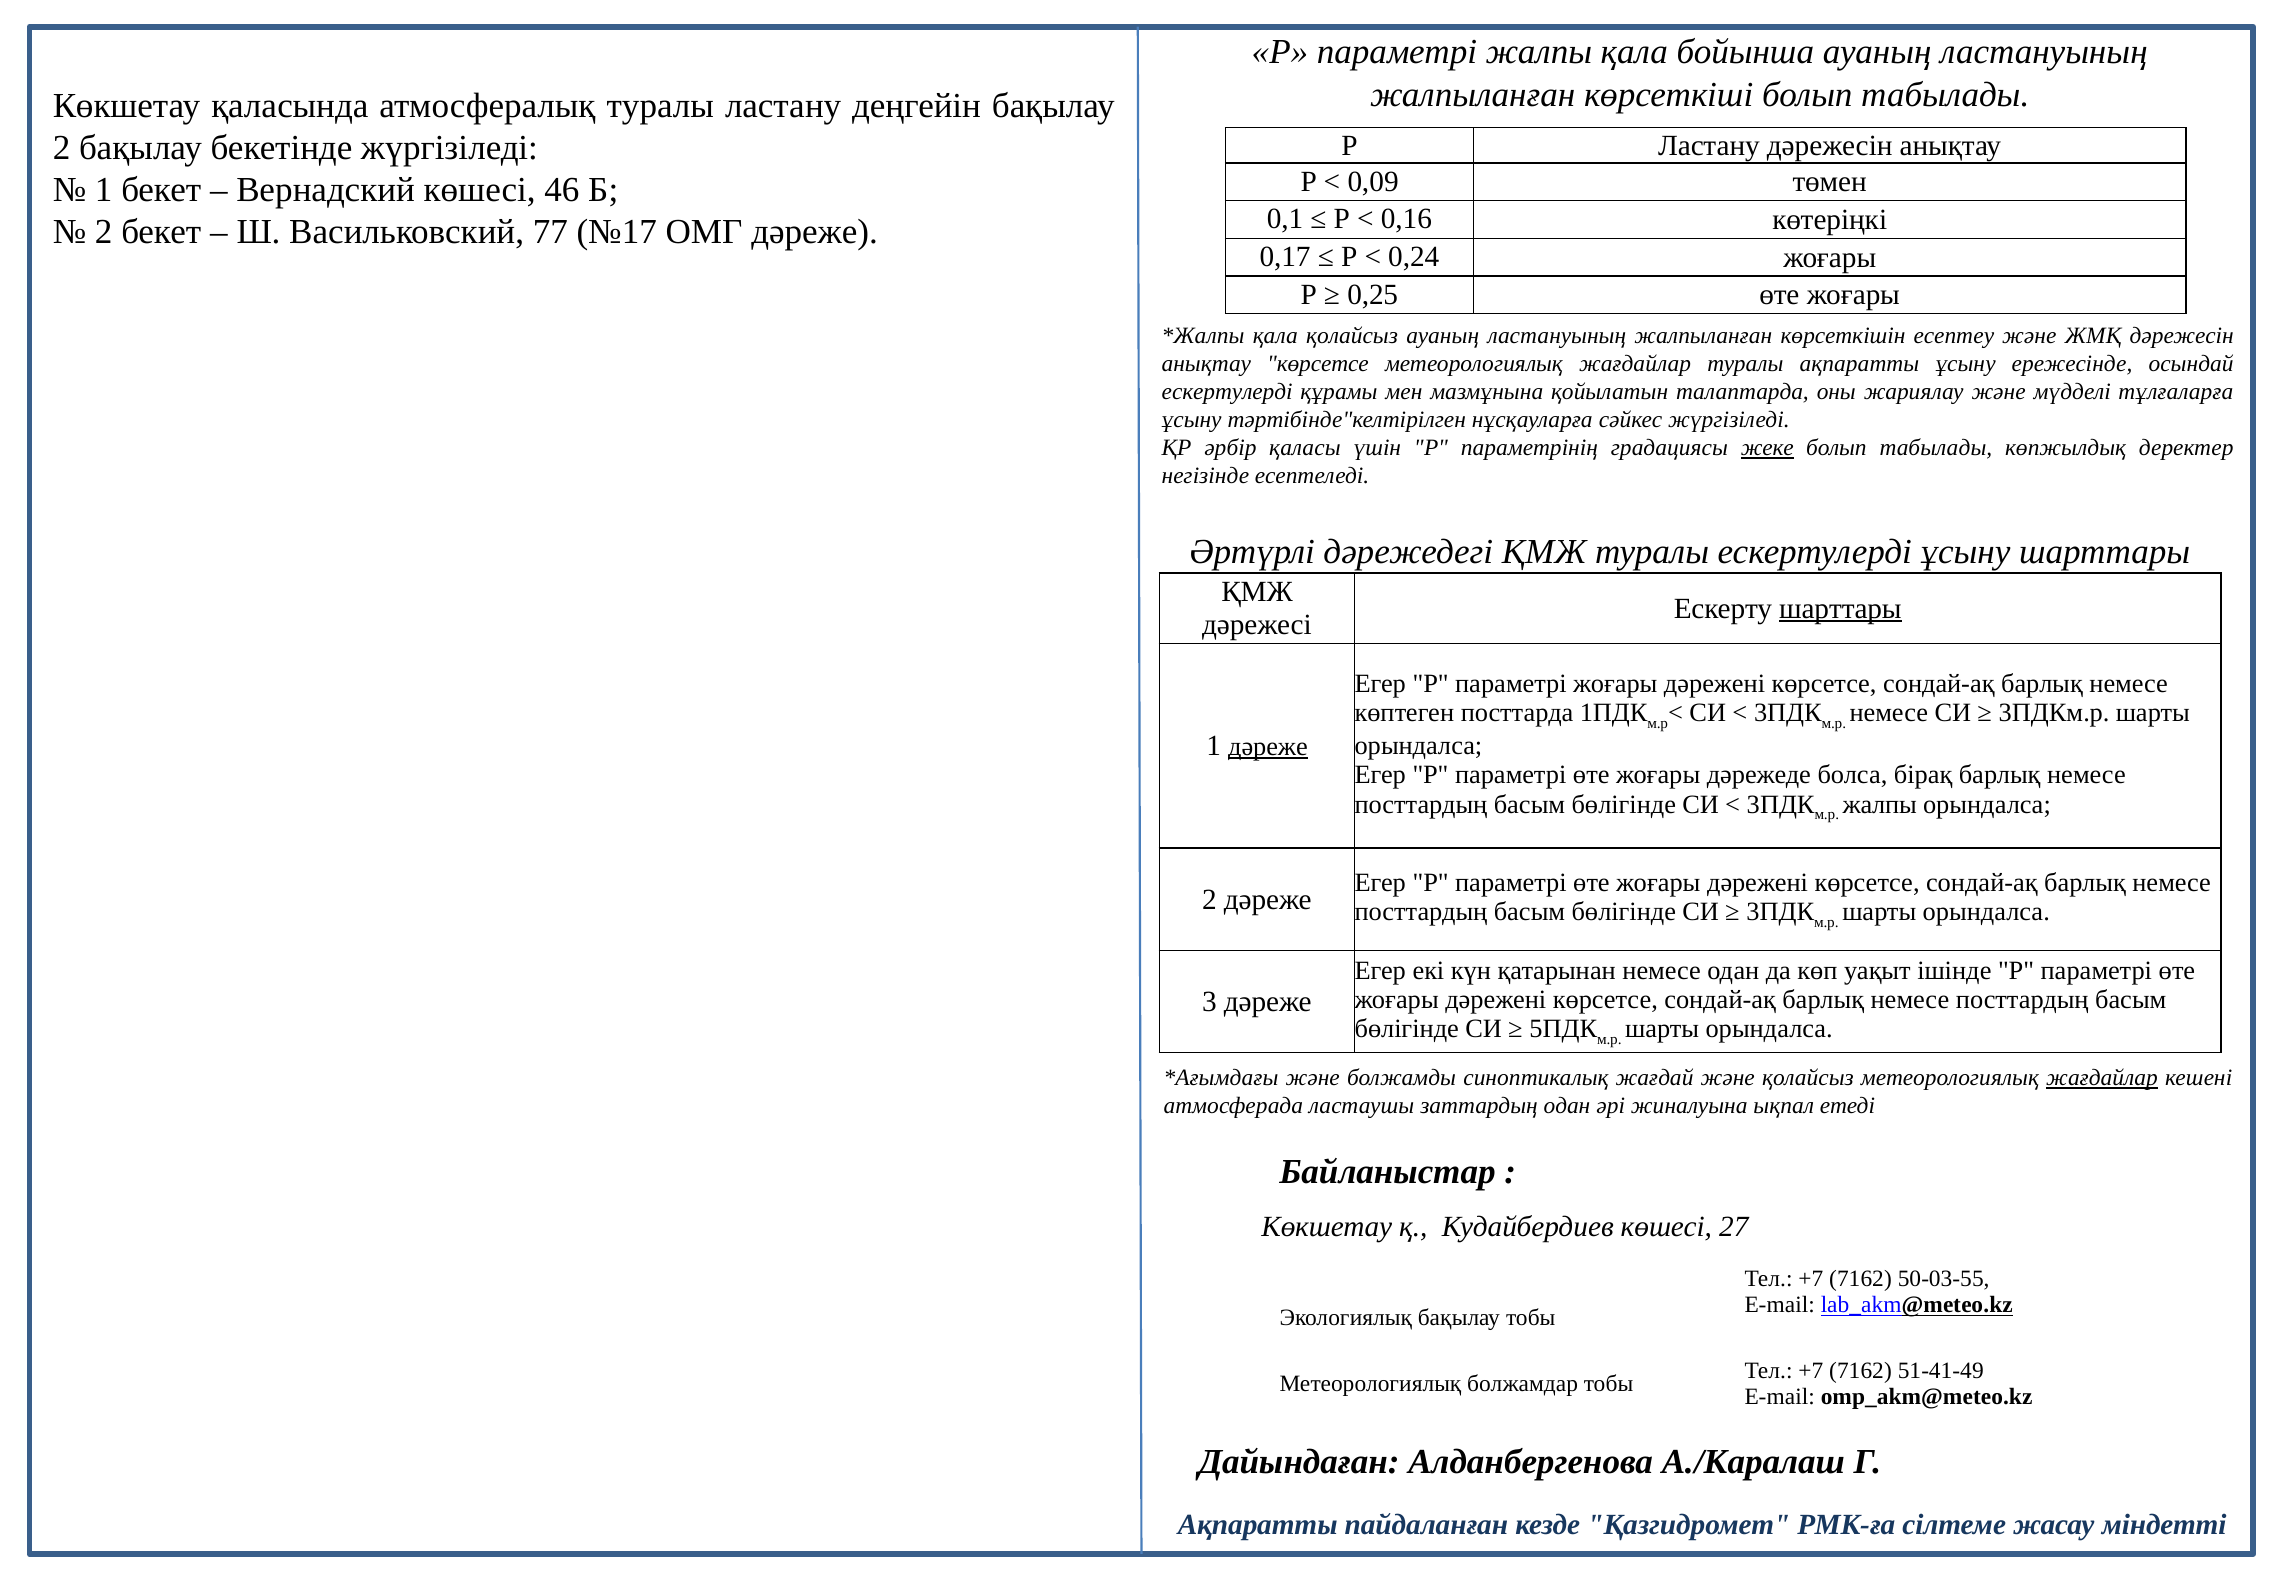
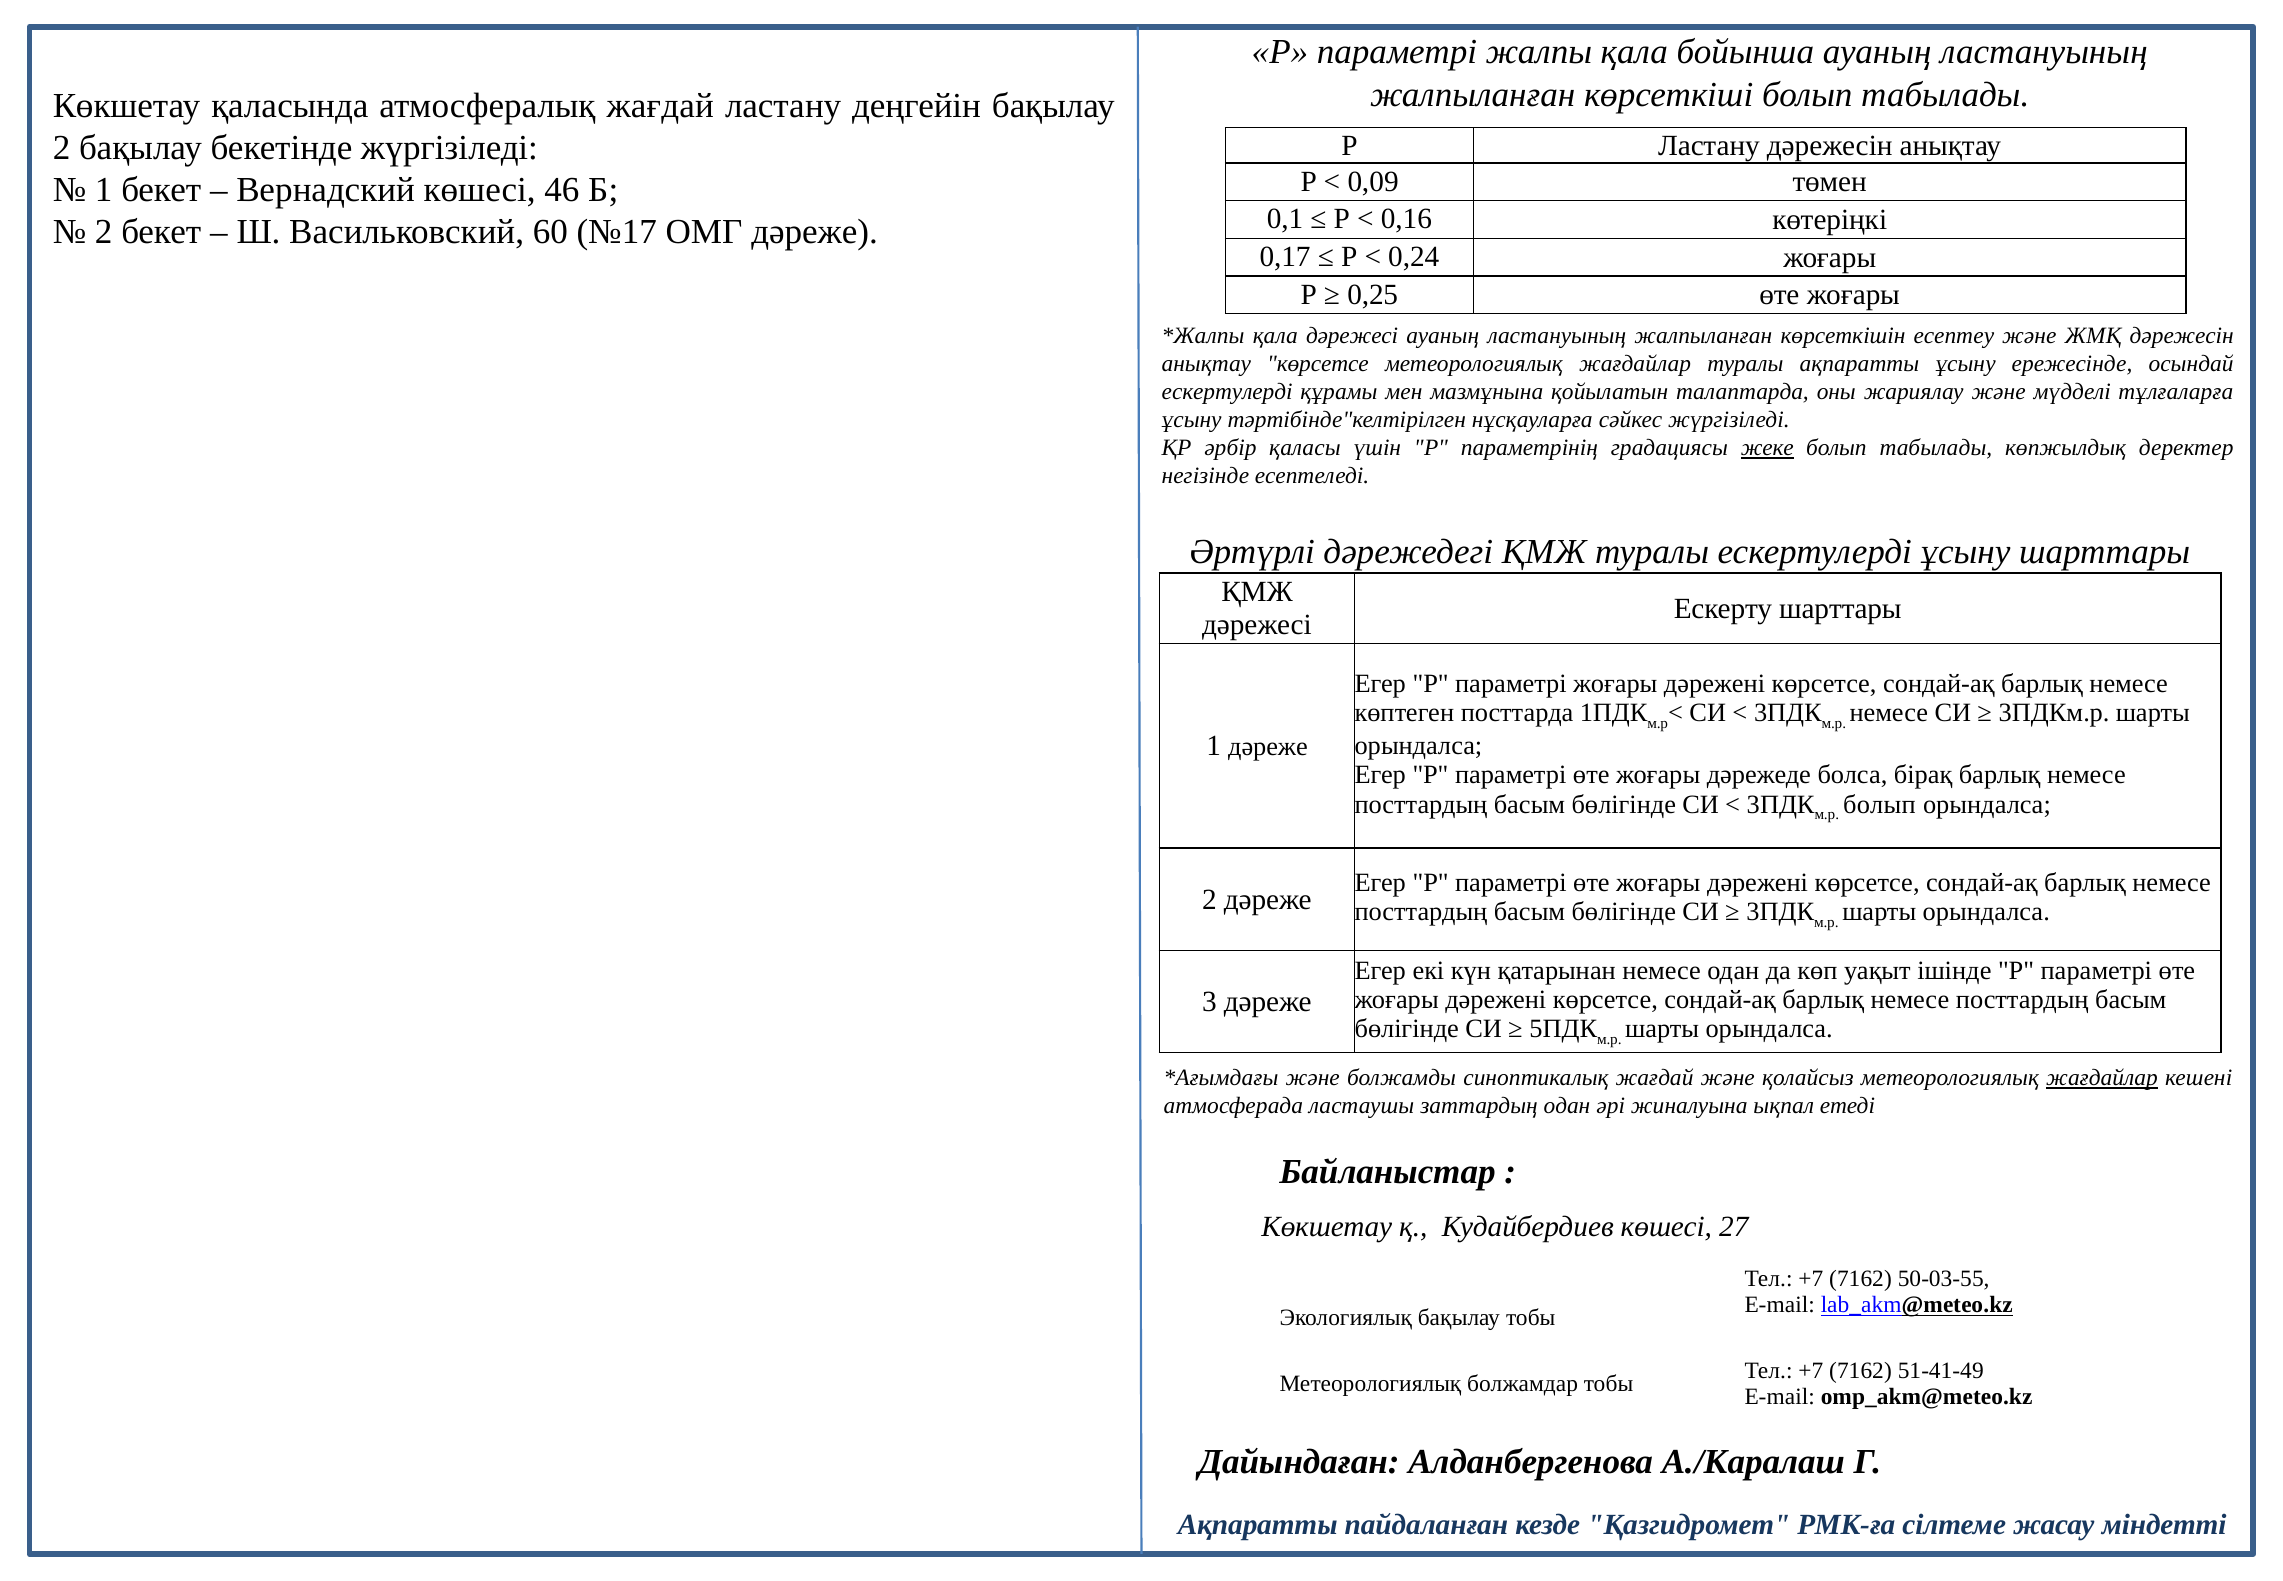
атмосфералық туралы: туралы -> жағдай (660, 106)
77: 77 -> 60 (550, 232)
қала қолайсыз: қолайсыз -> дәрежесі (1352, 336)
шарттары underline: present -> none (1840, 608)
дәреже underline: present -> none (1268, 747)
жалпы: жалпы -> болып (1879, 804)
